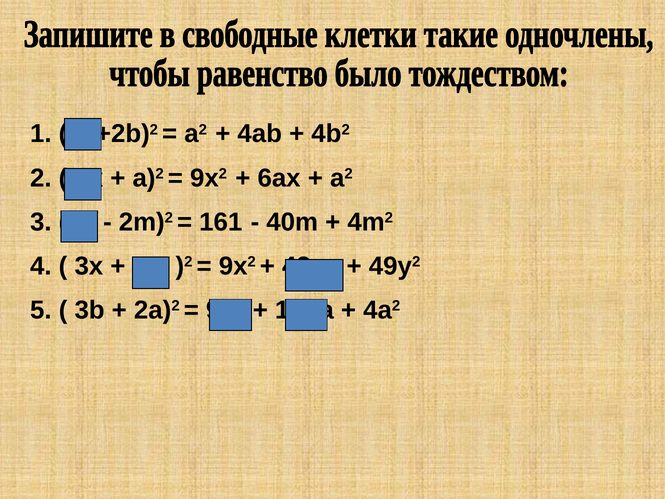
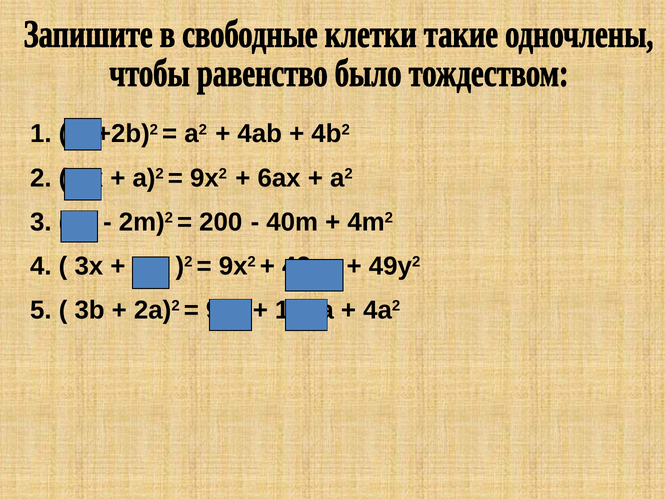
161: 161 -> 200 (221, 222)
